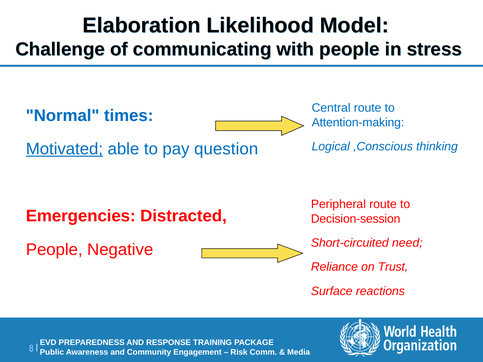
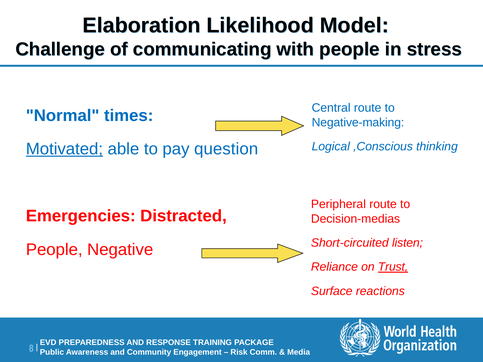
Attention-making: Attention-making -> Negative-making (358, 123)
Decision-session: Decision-session -> Decision-medias (356, 219)
need: need -> listen (407, 243)
Trust underline: none -> present (393, 267)
